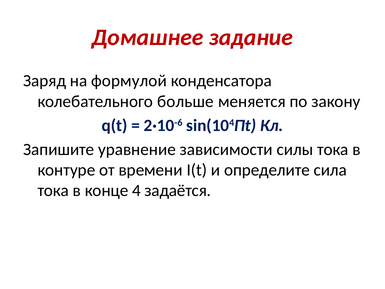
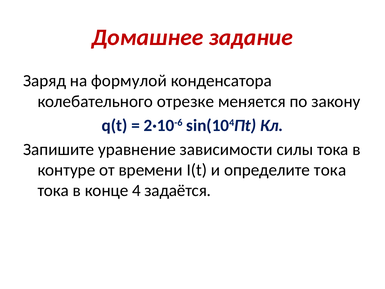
больше: больше -> отрезке (185, 101)
определите сила: сила -> тока (330, 170)
